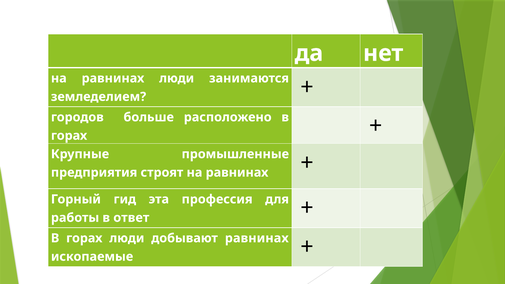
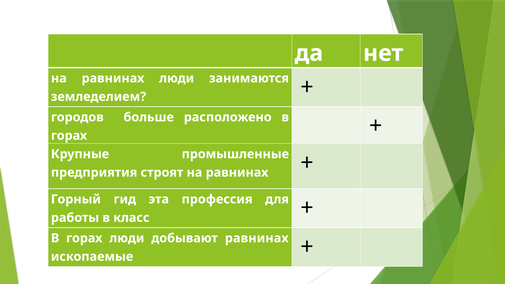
ответ: ответ -> класс (131, 218)
